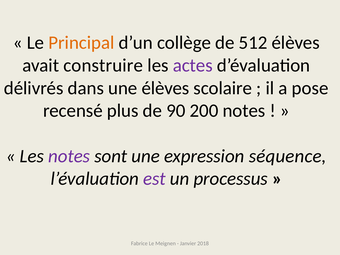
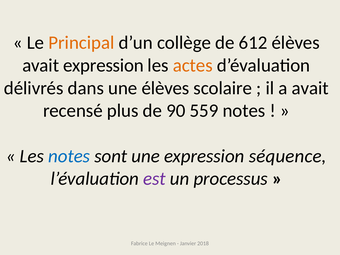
512: 512 -> 612 (253, 43)
avait construire: construire -> expression (103, 65)
actes colour: purple -> orange (193, 65)
a pose: pose -> avait (310, 88)
200: 200 -> 559 (204, 111)
notes colour: purple -> blue (69, 156)
